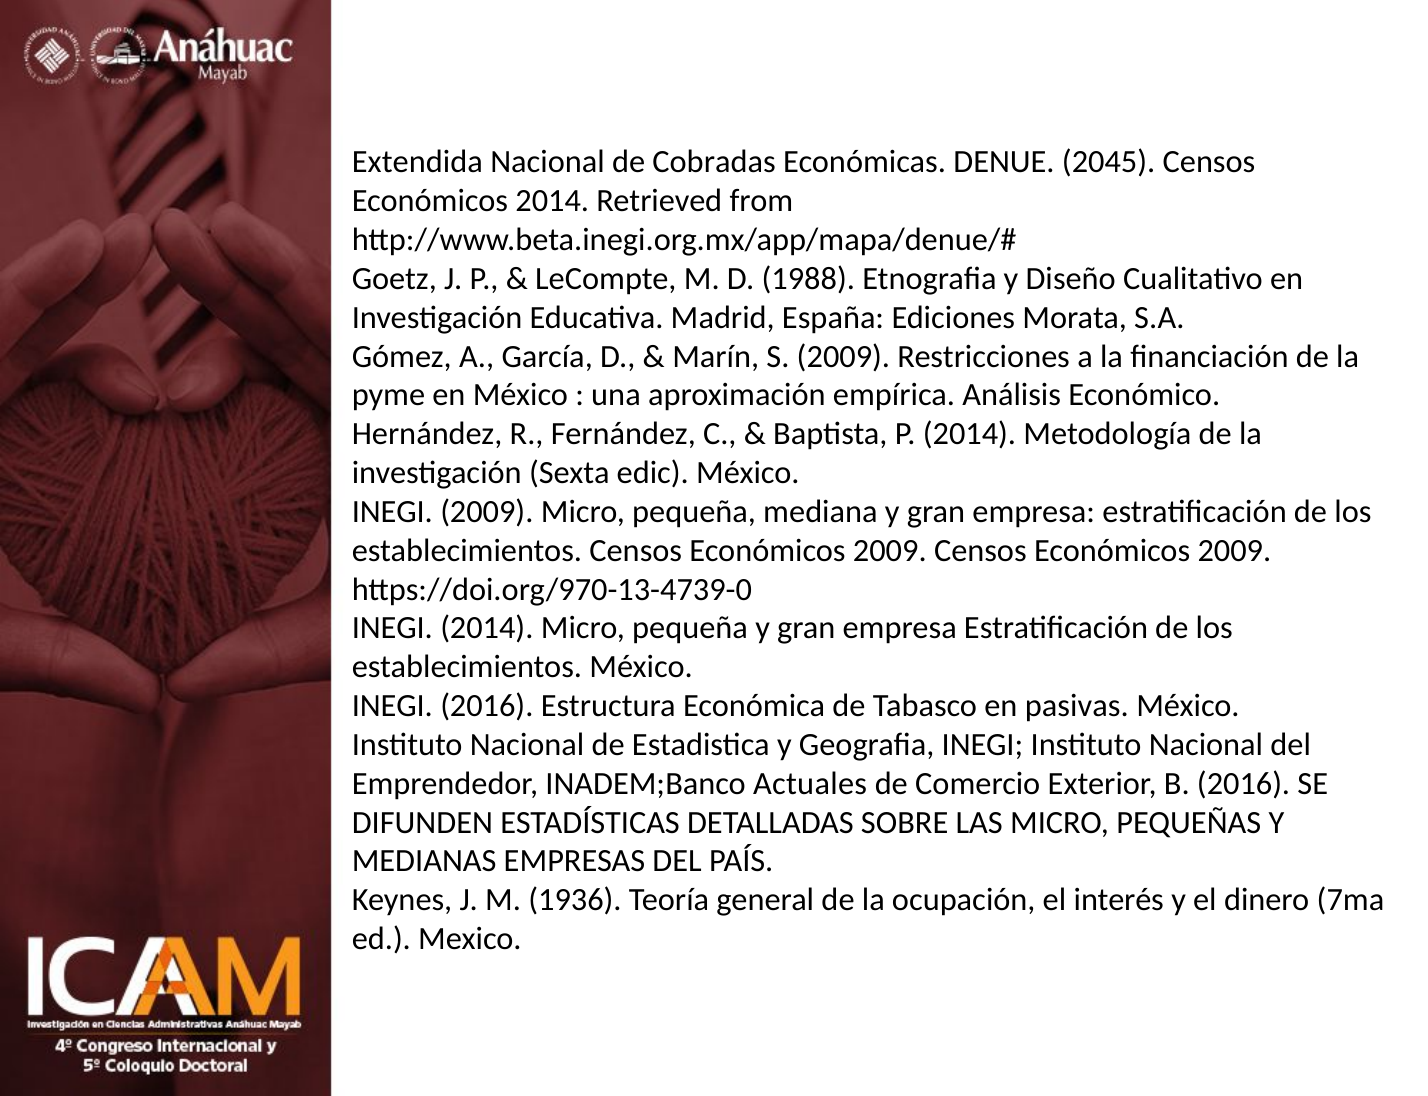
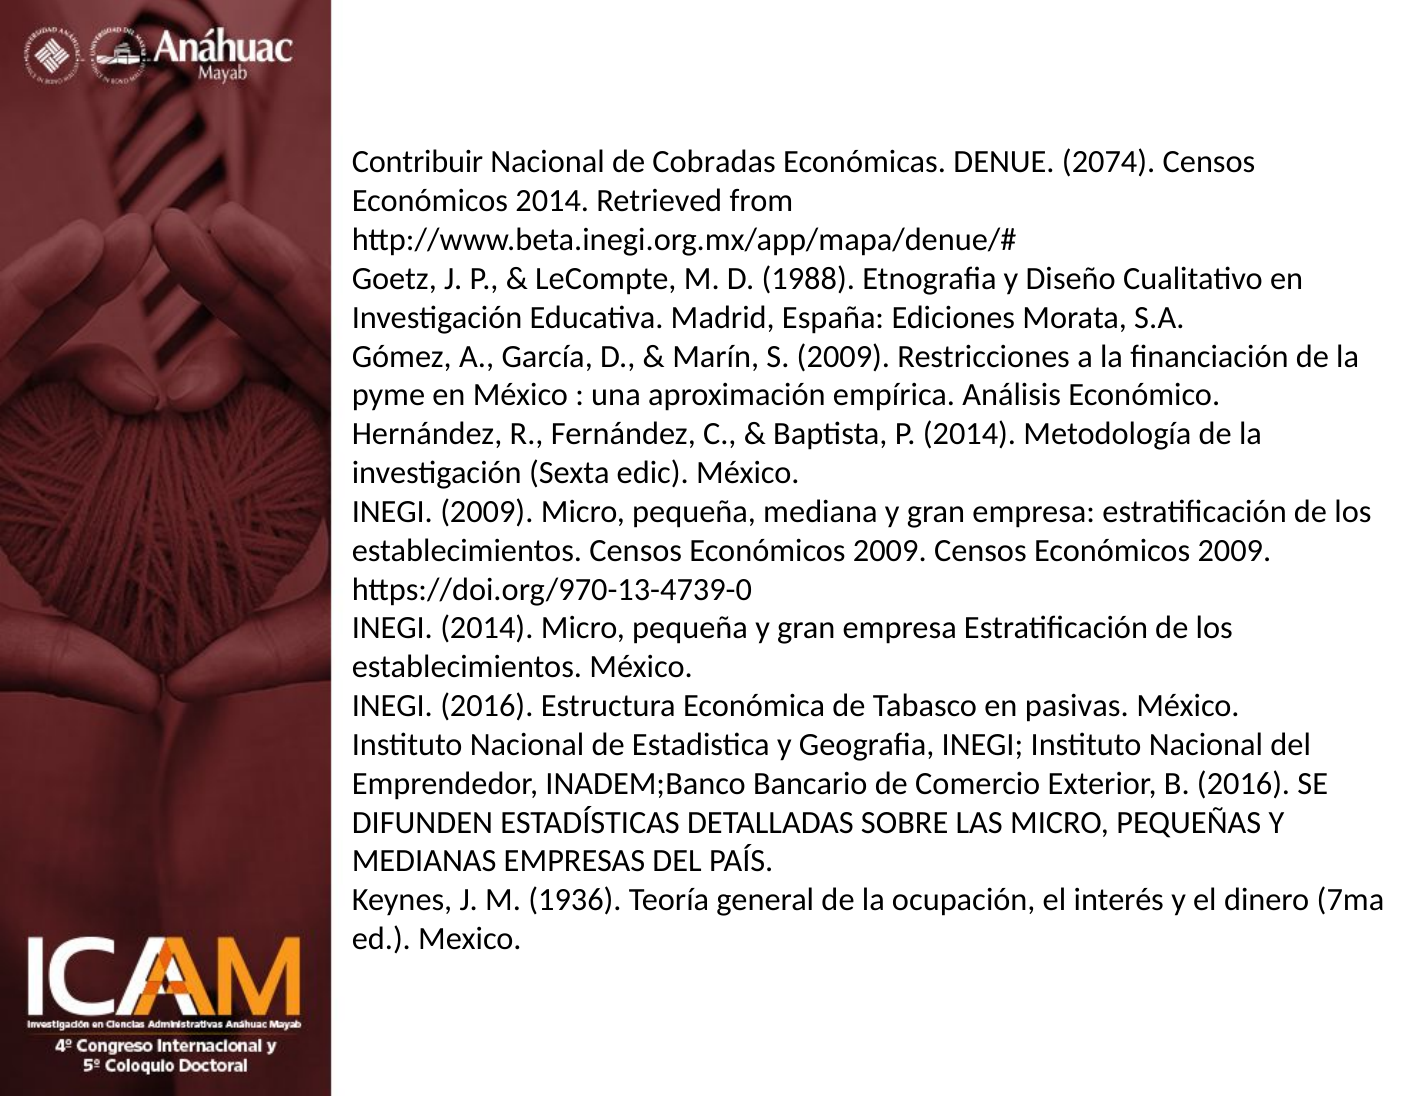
Extendida: Extendida -> Contribuir (418, 162)
2045: 2045 -> 2074 (1109, 162)
Actuales: Actuales -> Bancario (810, 784)
